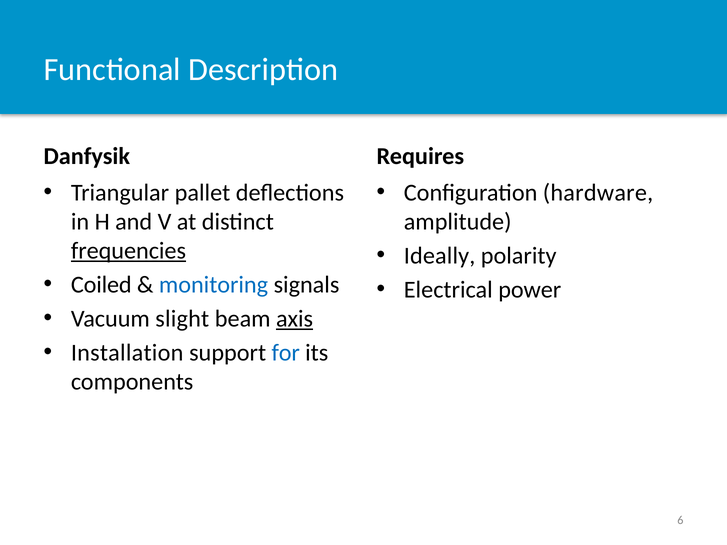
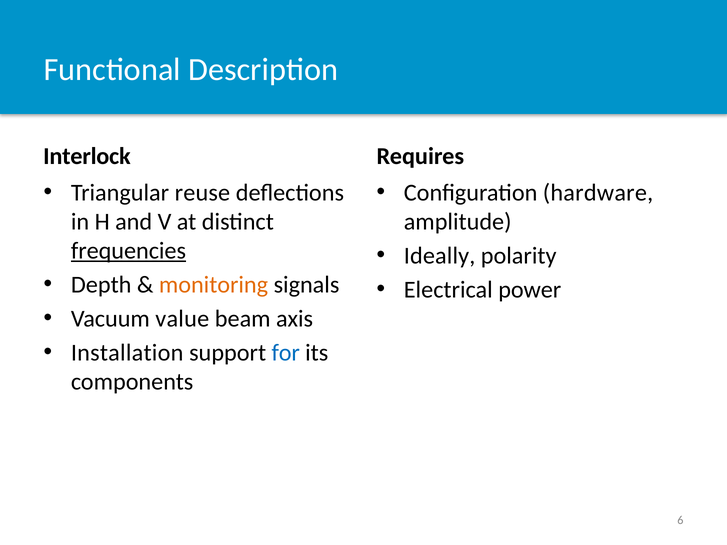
Danfysik: Danfysik -> Interlock (87, 156)
pallet: pallet -> reuse (202, 193)
Coiled: Coiled -> Depth (101, 285)
monitoring colour: blue -> orange (214, 285)
slight: slight -> value (182, 319)
axis underline: present -> none (295, 319)
